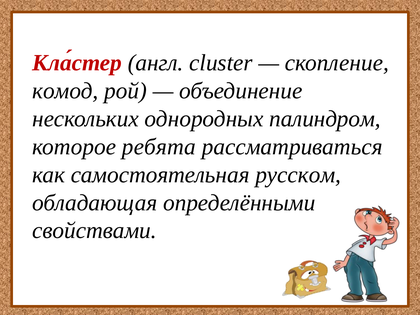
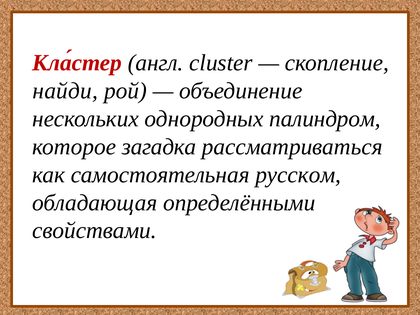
комод: комод -> найди (65, 91)
ребята: ребята -> загадка (159, 147)
